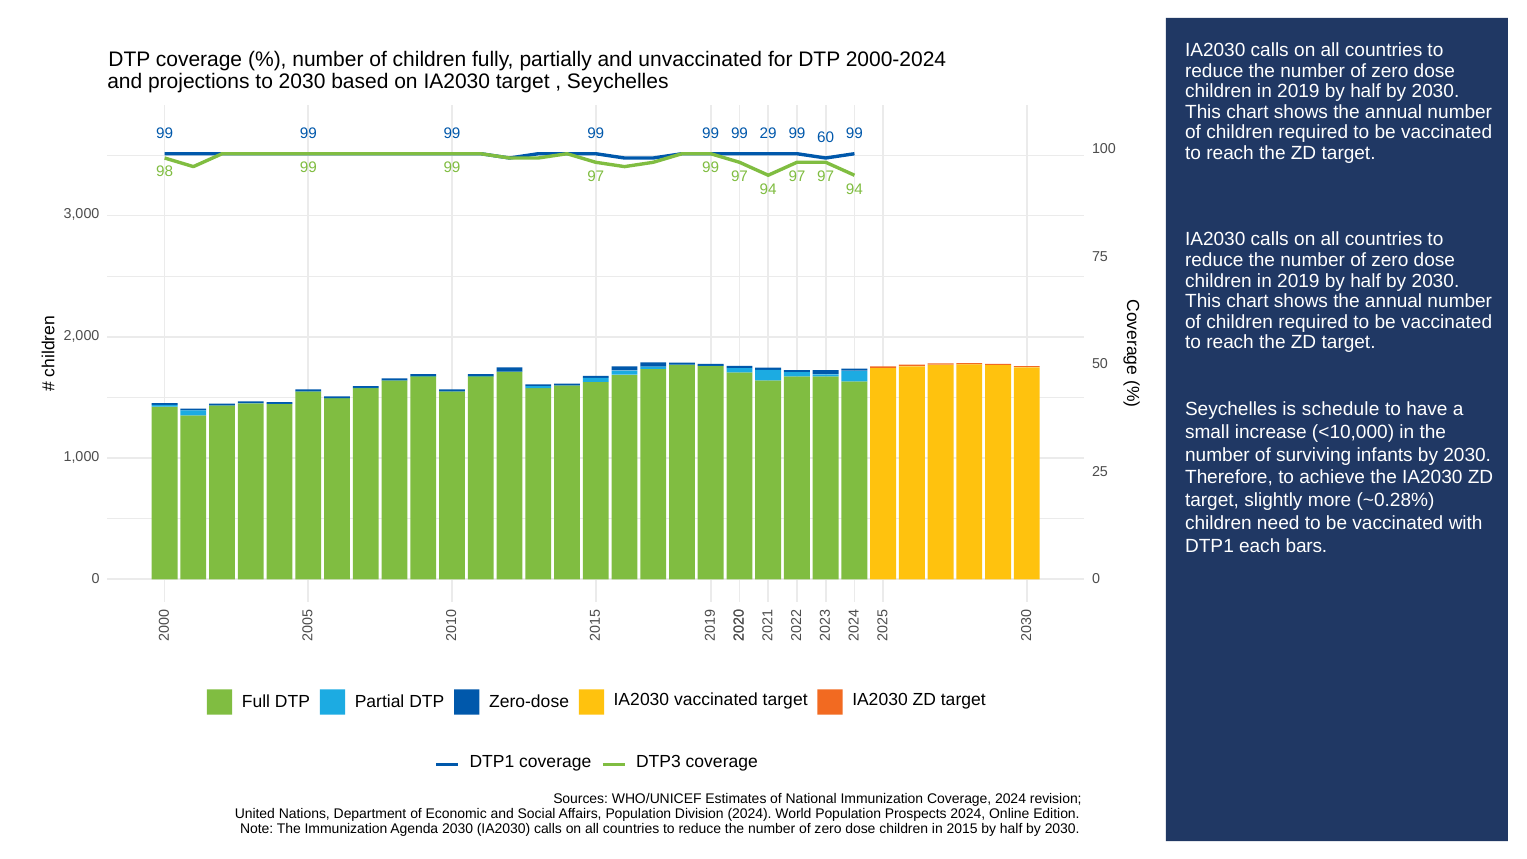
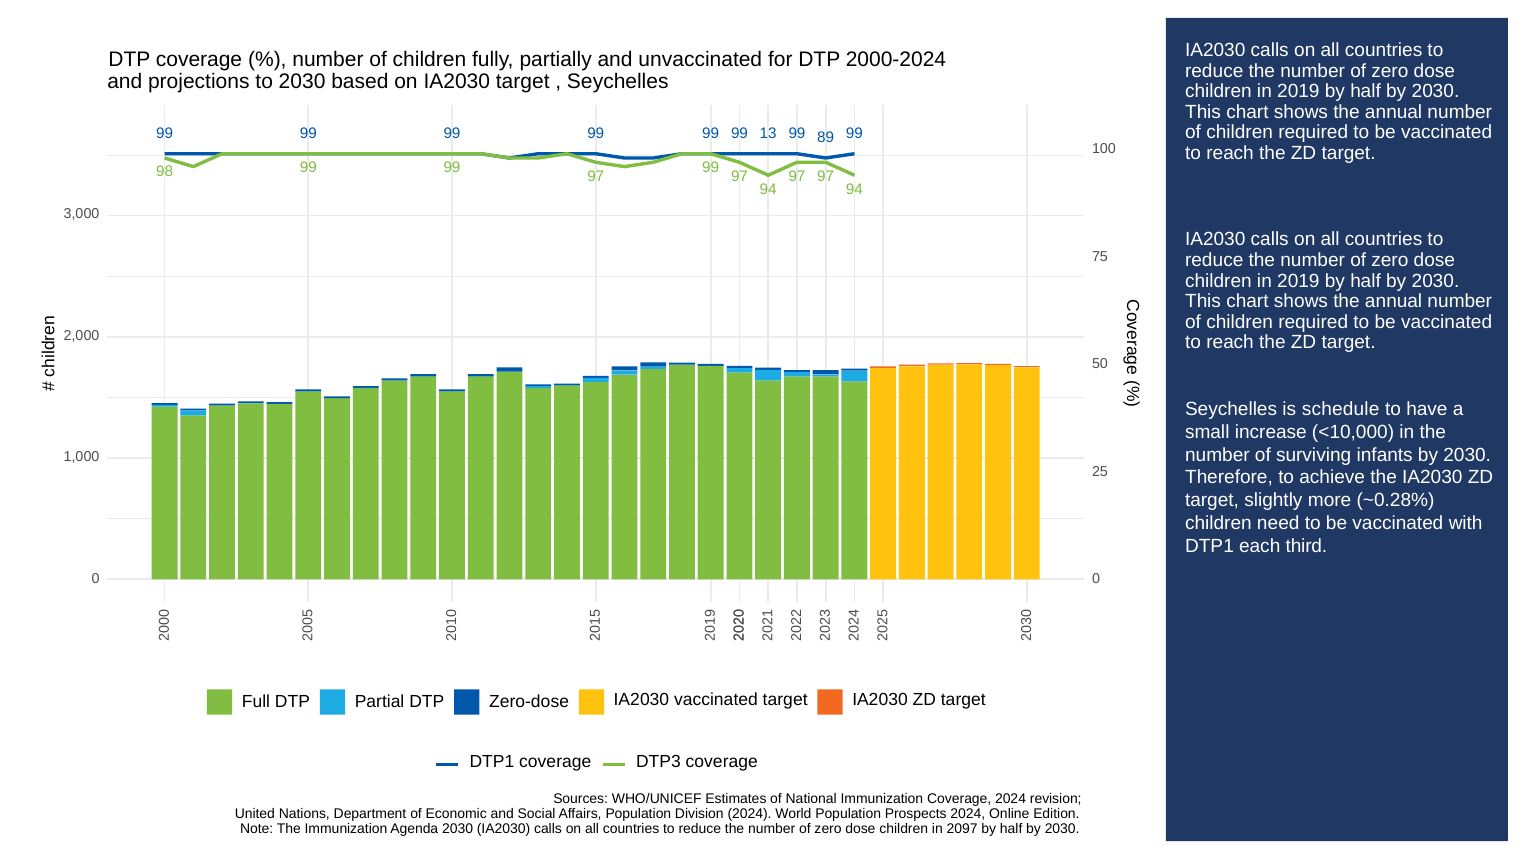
29: 29 -> 13 (768, 133)
60: 60 -> 89 (826, 138)
bars: bars -> third (1306, 546)
2015: 2015 -> 2097 (962, 829)
